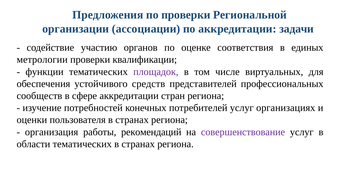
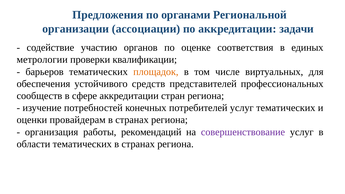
по проверки: проверки -> органами (186, 15)
функции: функции -> барьеров (45, 72)
площадок colour: purple -> orange (156, 72)
услуг организациях: организациях -> тематических (286, 108)
пользователя: пользователя -> провайдерам (78, 120)
